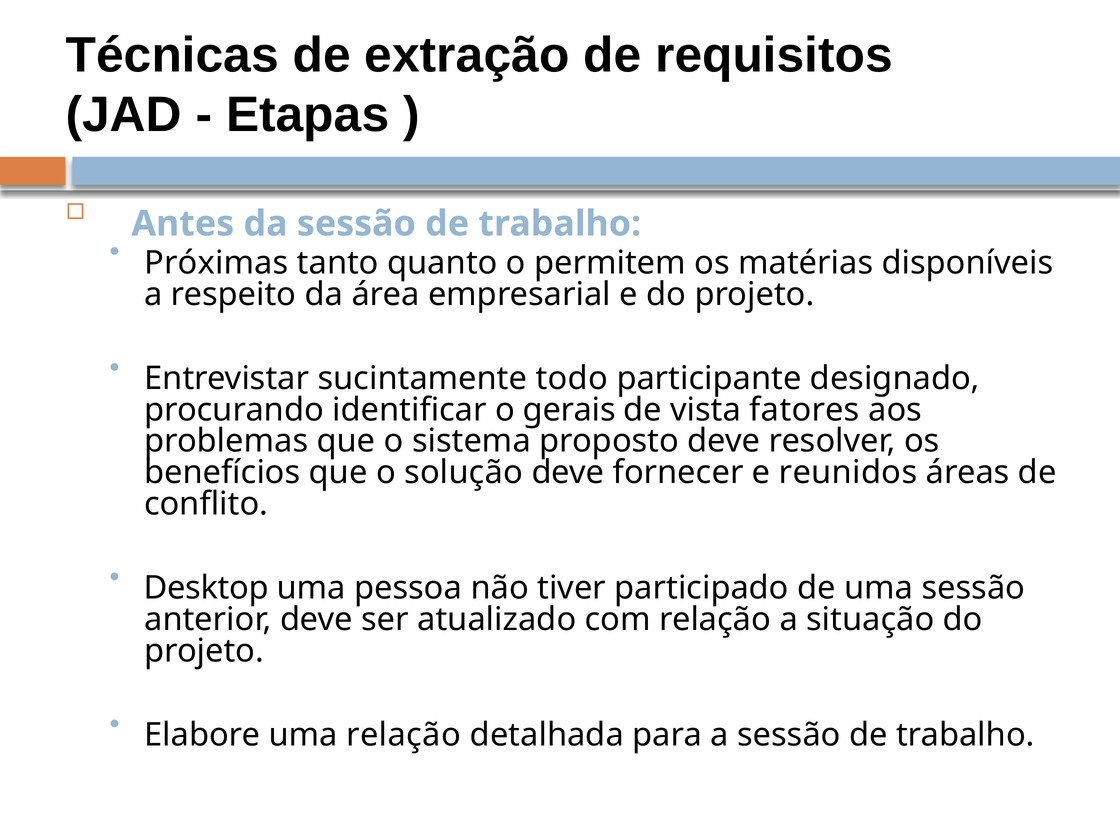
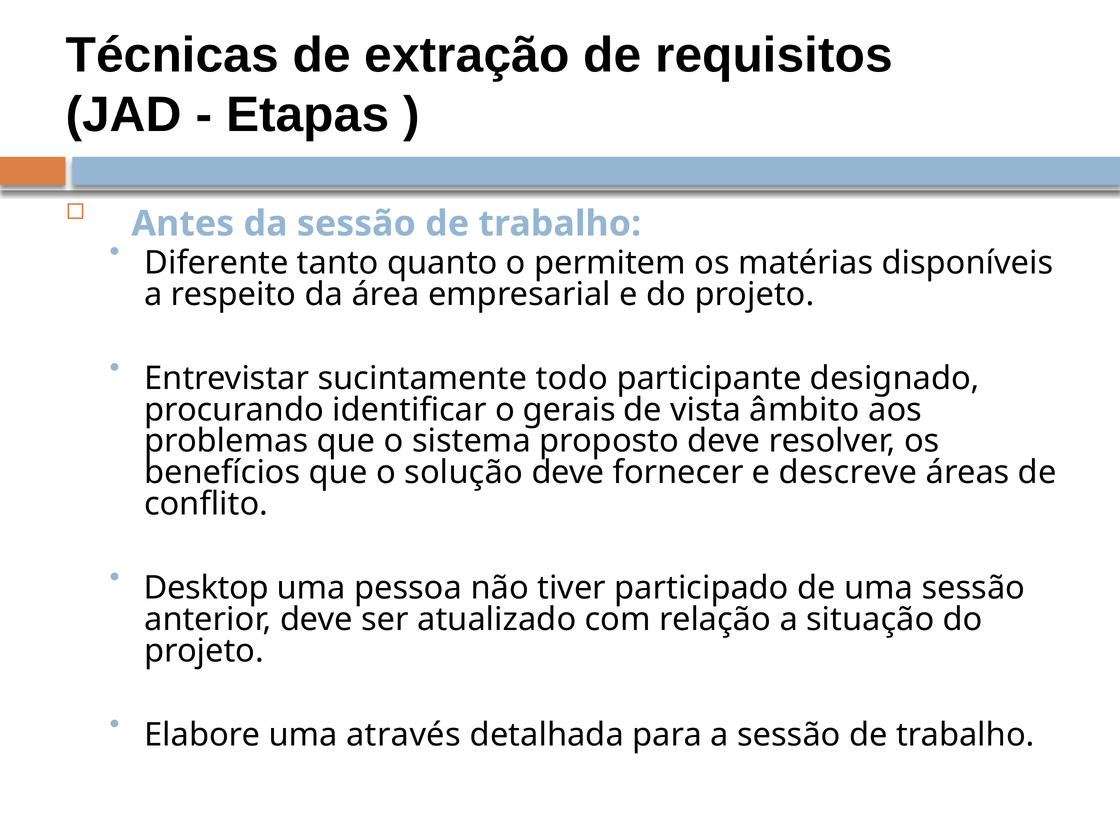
Próximas: Próximas -> Diferente (216, 263)
fatores: fatores -> âmbito (805, 410)
reunidos: reunidos -> descreve (848, 473)
uma relação: relação -> através (404, 735)
